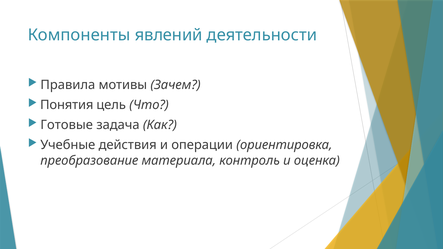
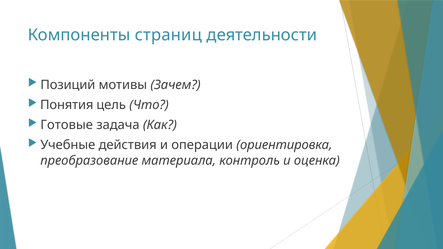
явлений: явлений -> страниц (168, 35)
Правила: Правила -> Позиций (68, 85)
